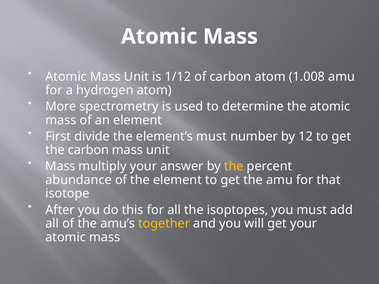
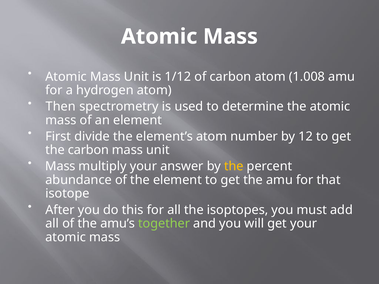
More: More -> Then (61, 107)
element’s must: must -> atom (212, 137)
together colour: yellow -> light green (164, 224)
